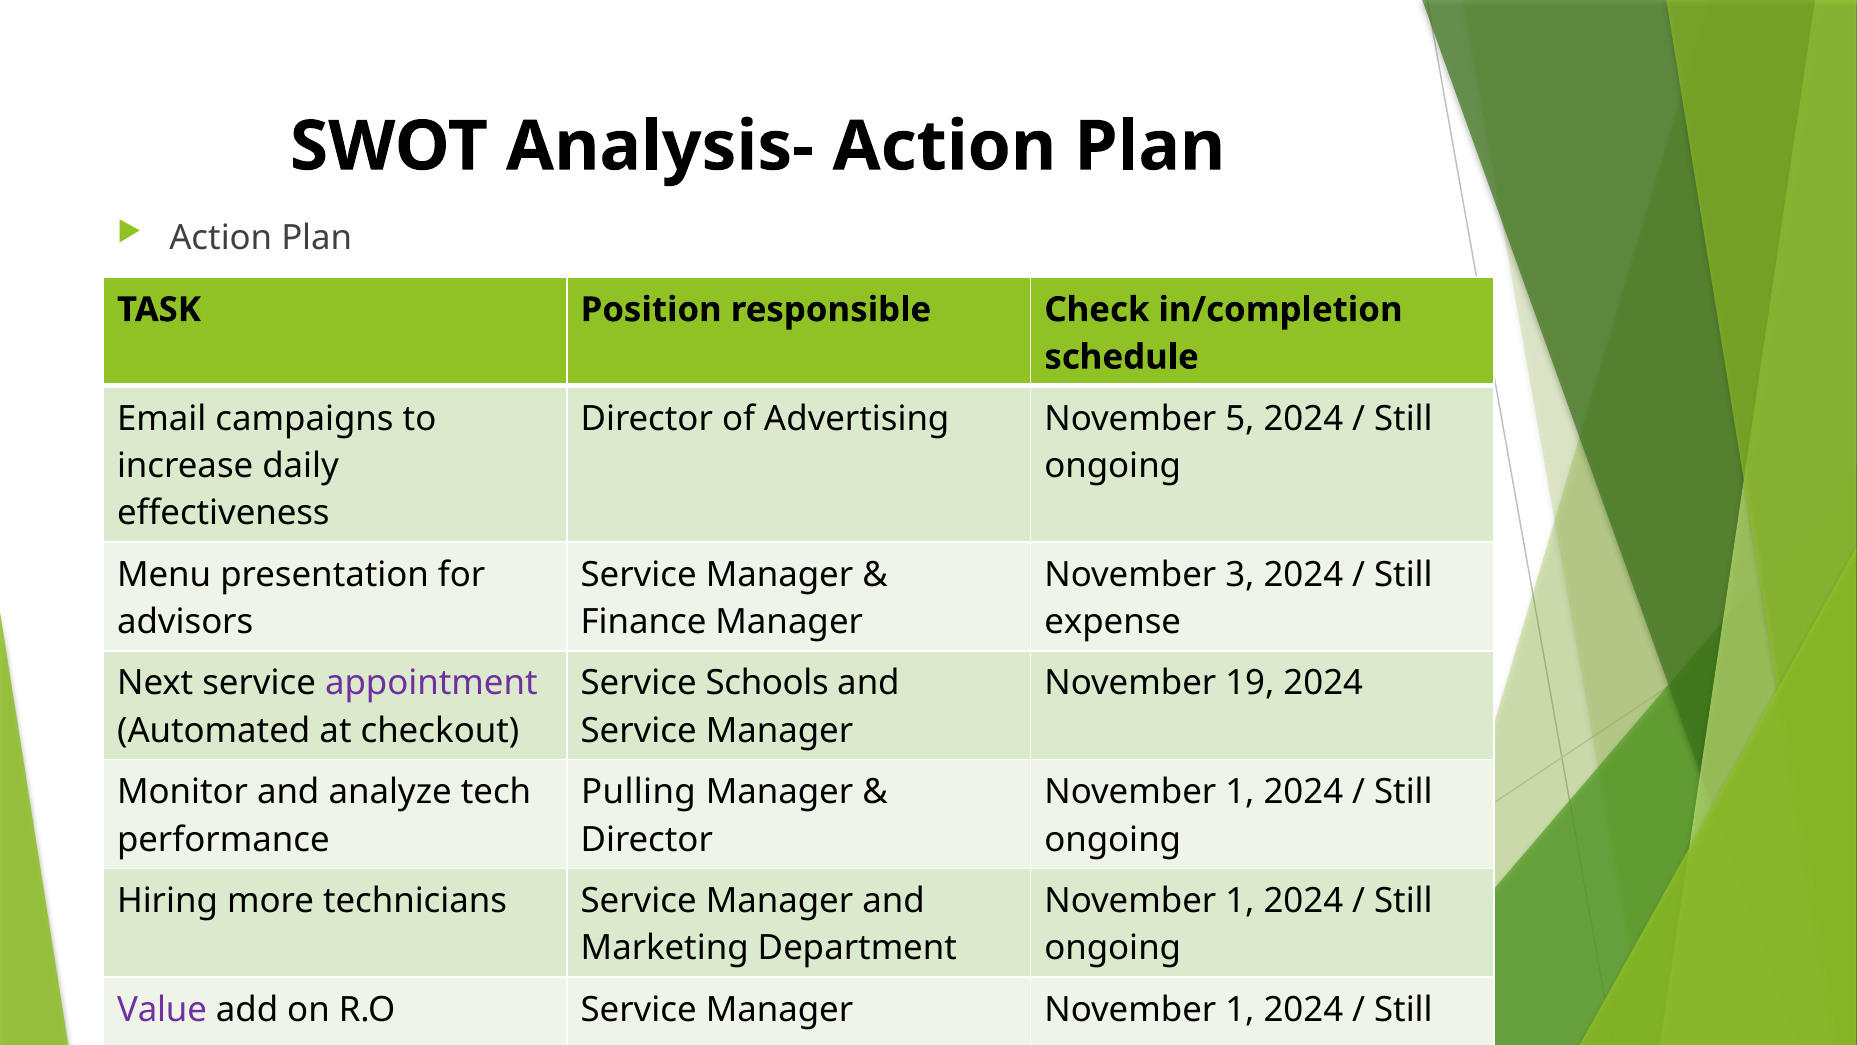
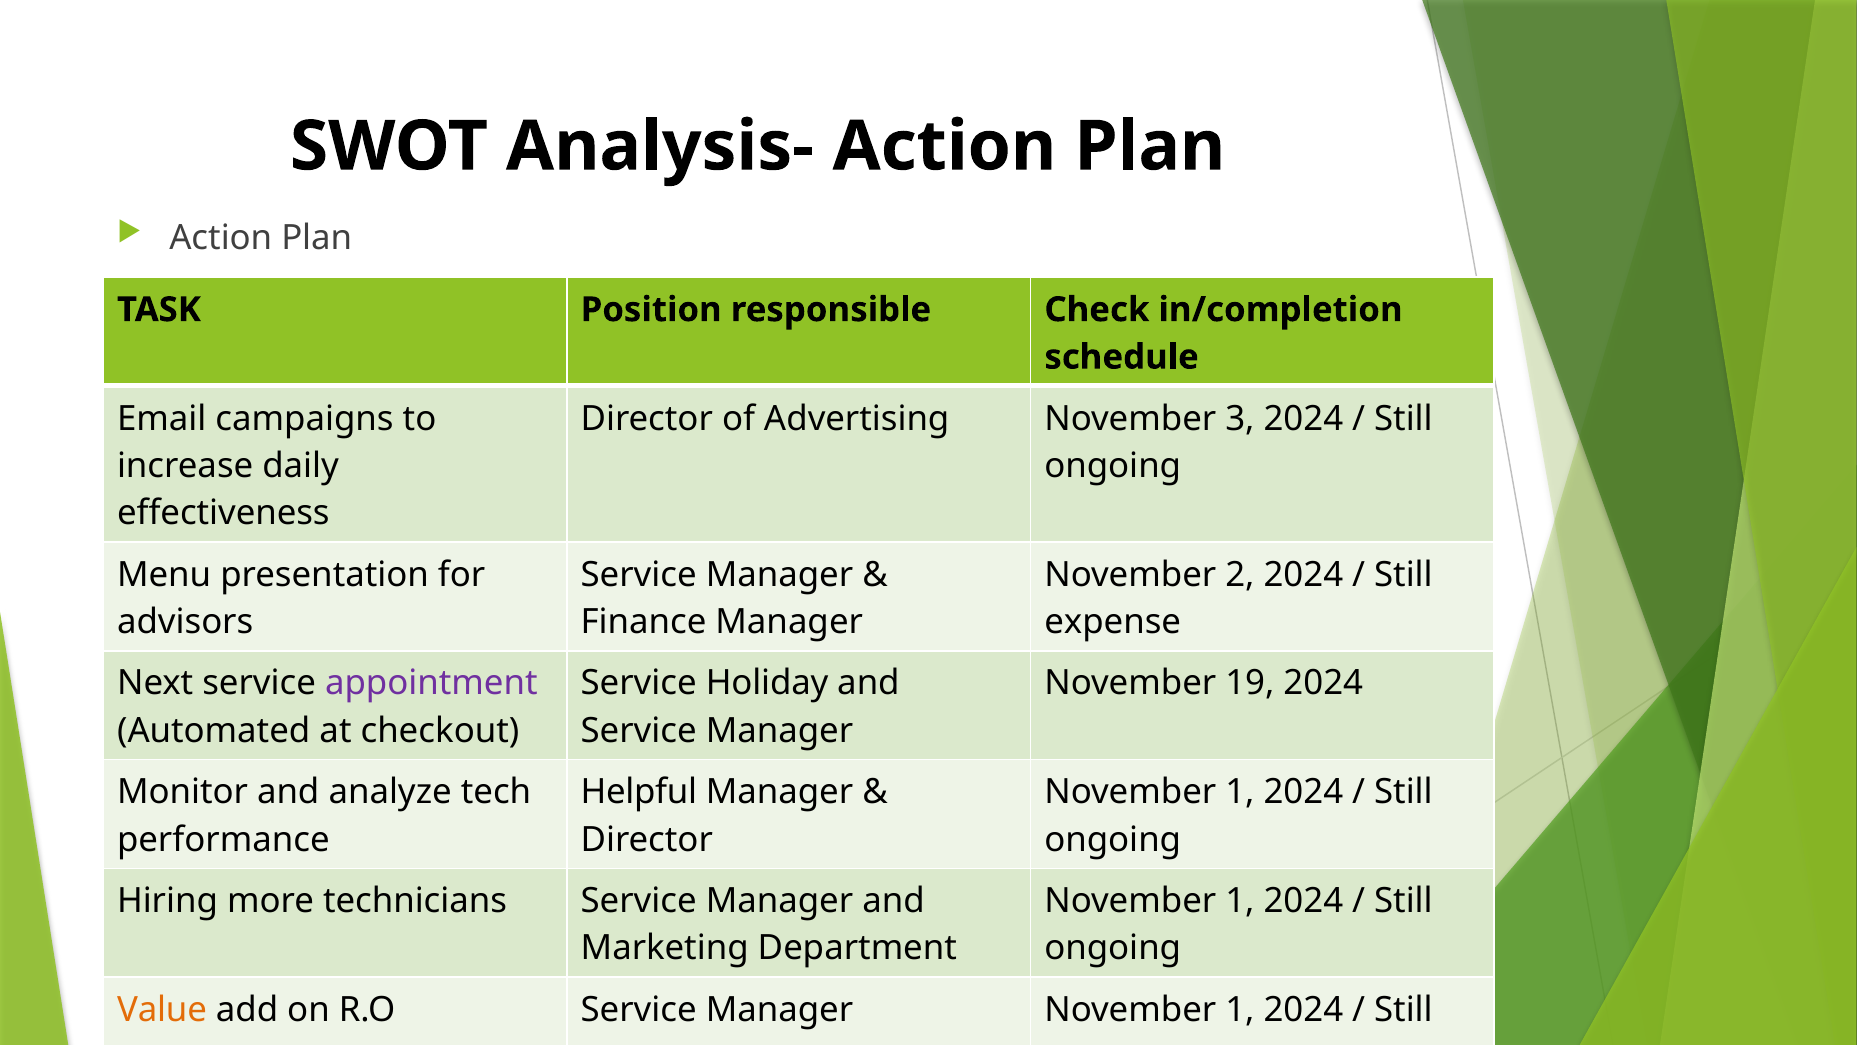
5: 5 -> 3 (1240, 418)
3: 3 -> 2 (1240, 574)
Schools: Schools -> Holiday (767, 683)
Pulling: Pulling -> Helpful (639, 792)
Value colour: purple -> orange (162, 1009)
